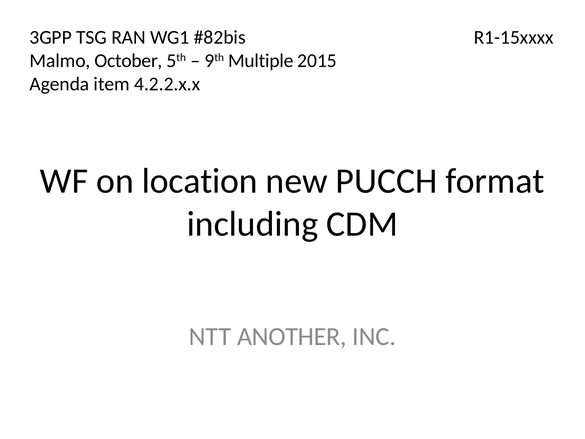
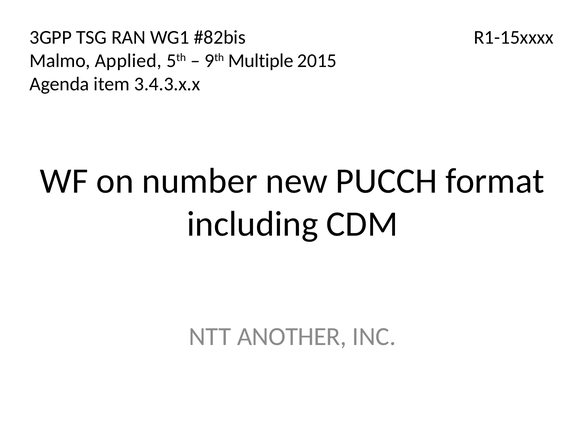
October: October -> Applied (128, 61)
4.2.2.x.x: 4.2.2.x.x -> 3.4.3.x.x (167, 84)
location: location -> number (200, 181)
